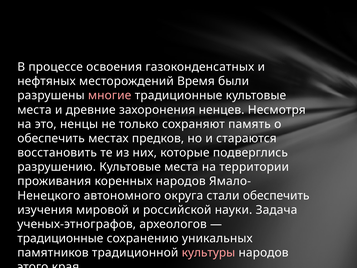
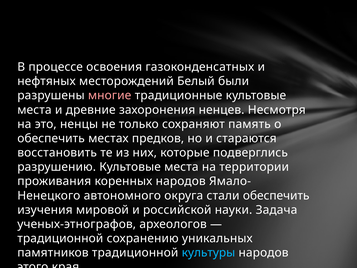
Время: Время -> Белый (196, 81)
традиционные: традиционные -> традиционной (60, 238)
культуры colour: pink -> light blue (208, 253)
